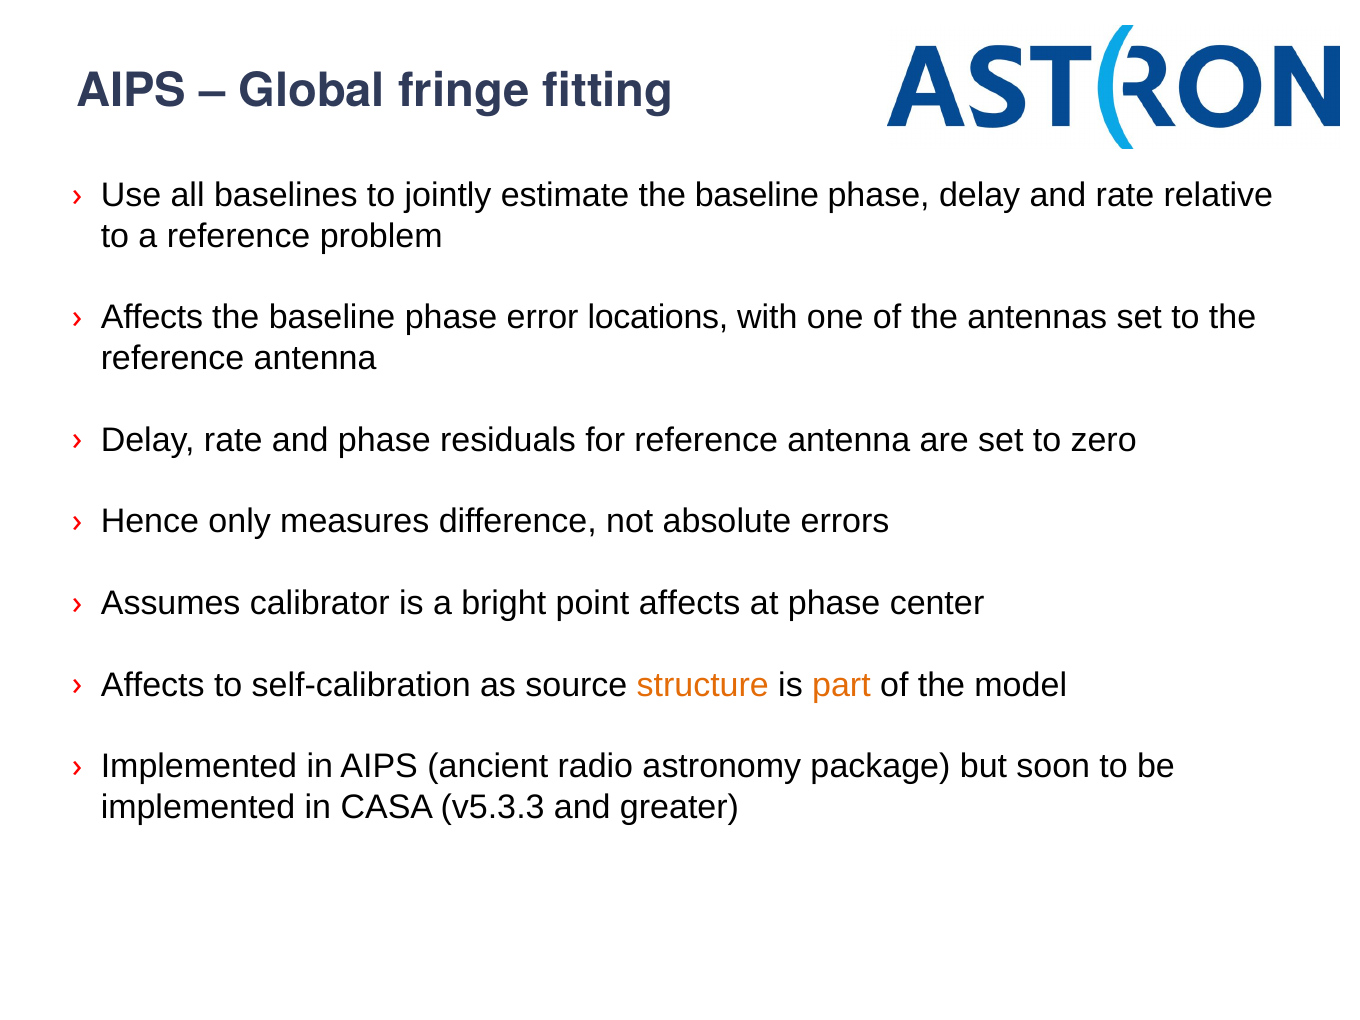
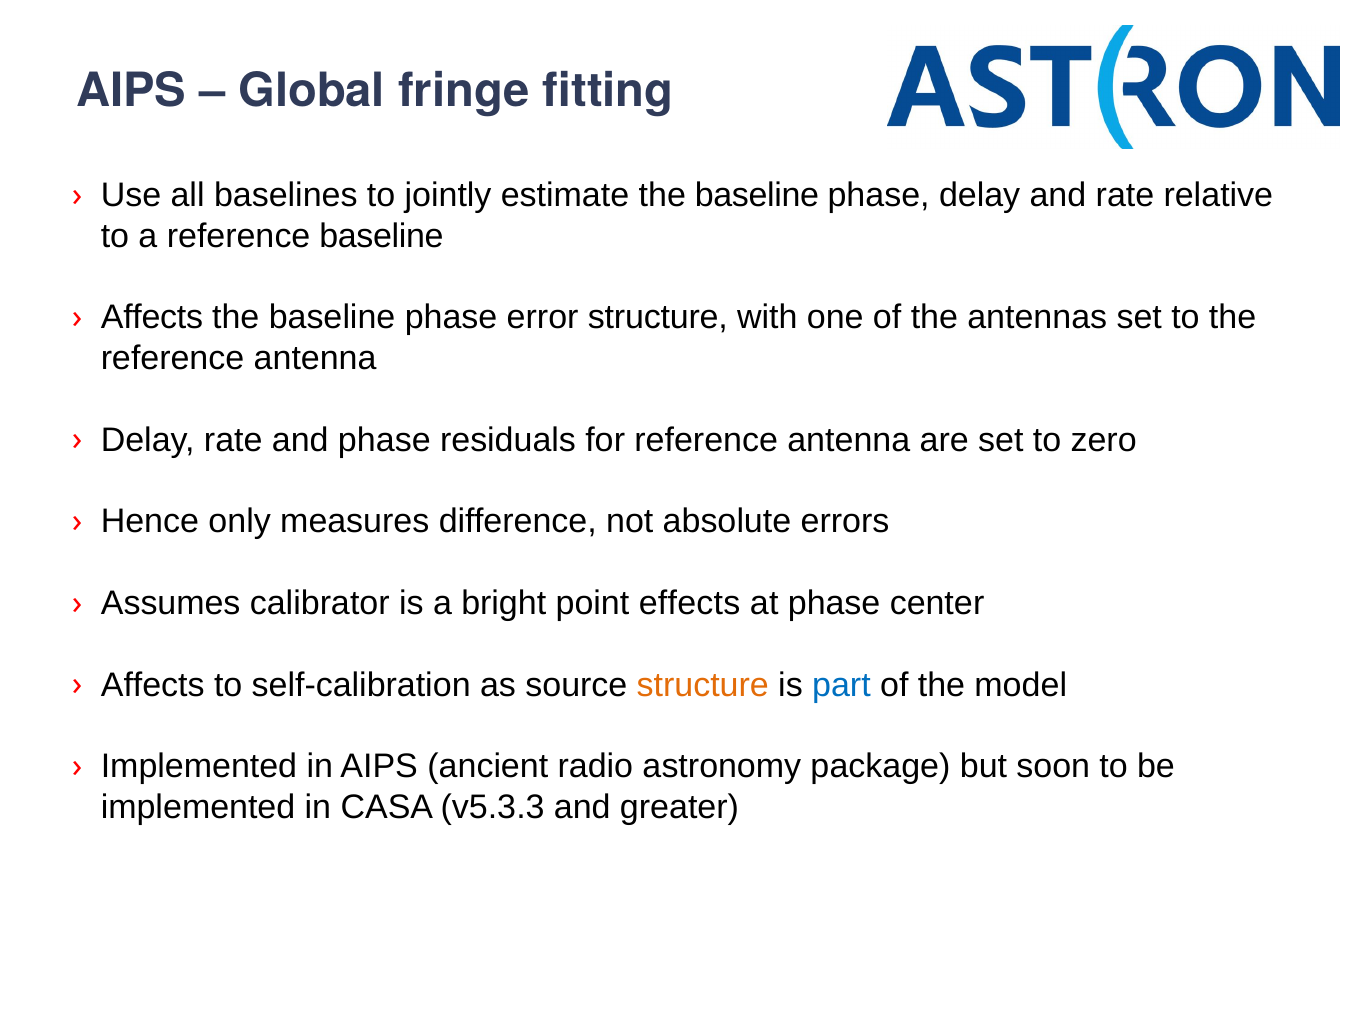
reference problem: problem -> baseline (381, 236)
error locations: locations -> structure (658, 318)
point affects: affects -> effects (690, 603)
part colour: orange -> blue (841, 685)
